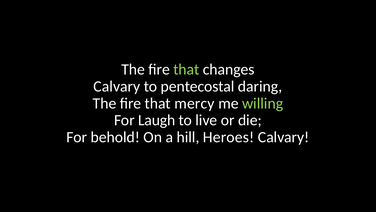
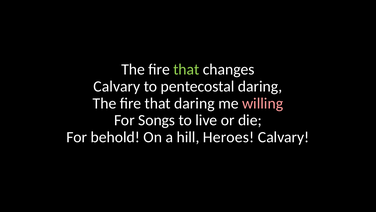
that mercy: mercy -> daring (194, 103)
willing colour: light green -> pink (263, 103)
Laugh: Laugh -> Songs (157, 120)
